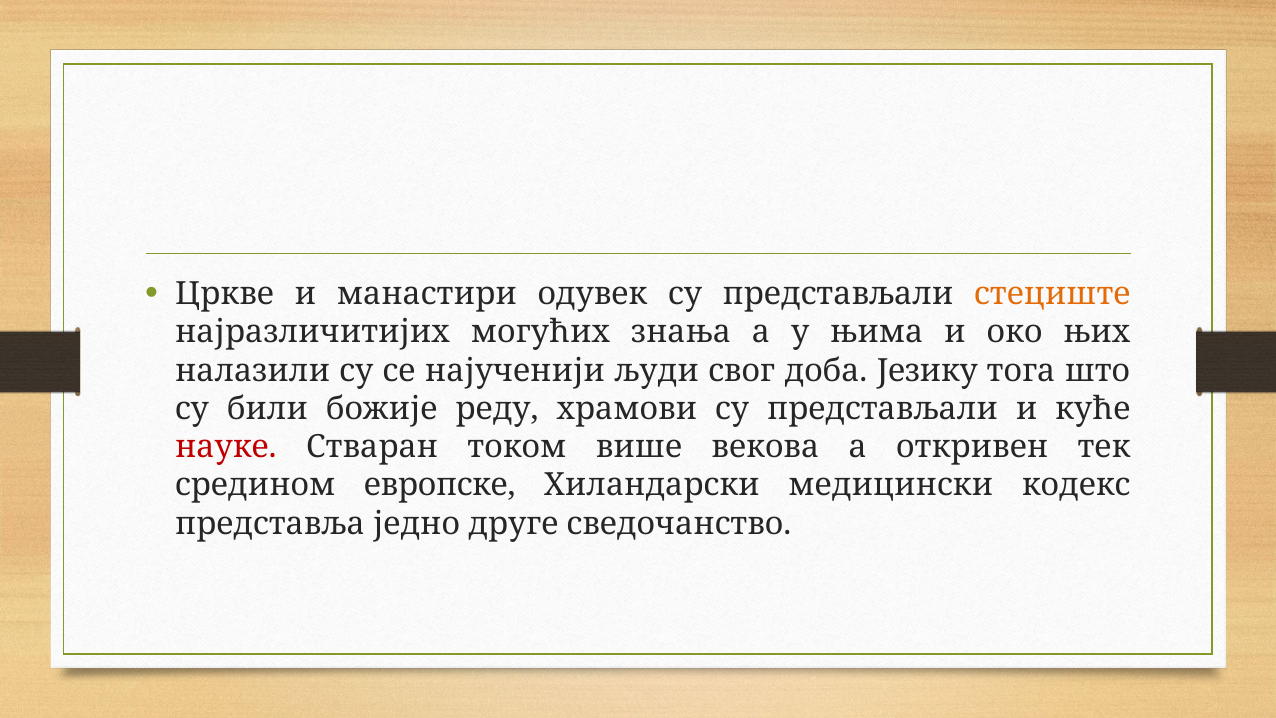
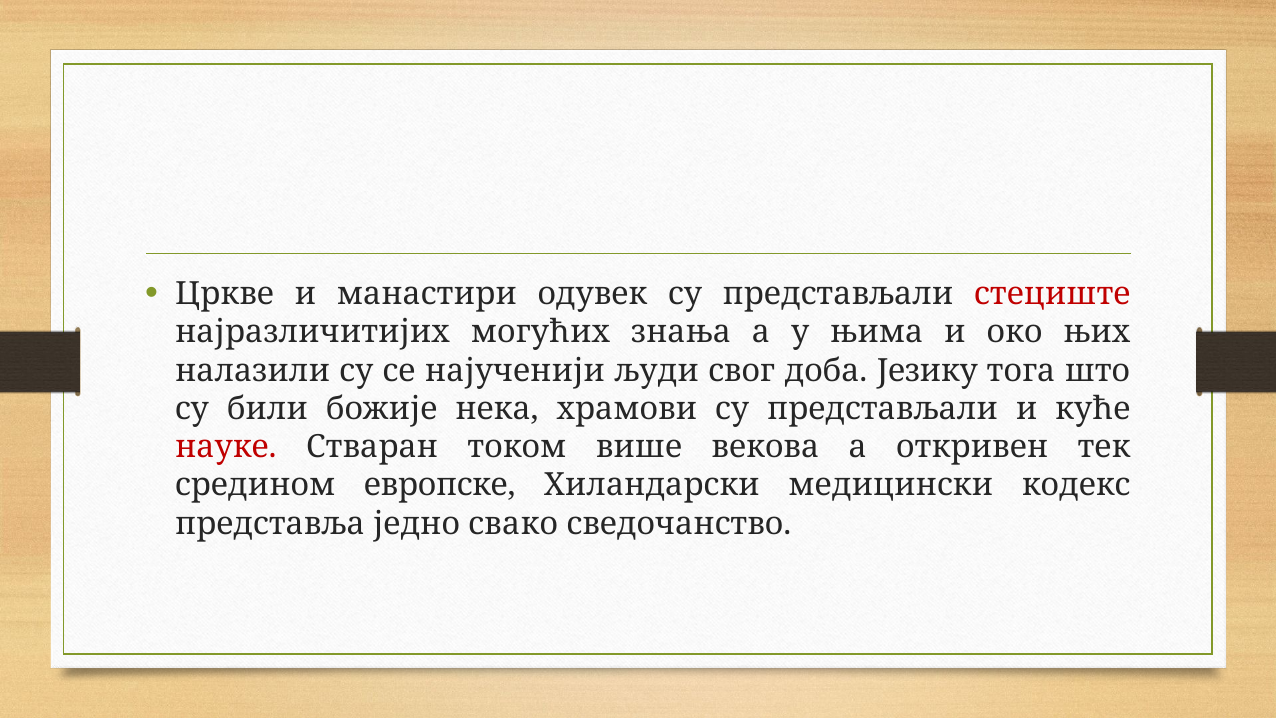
стециште colour: orange -> red (1052, 294)
реду: реду -> нека (497, 409)
друге: друге -> свако (513, 523)
